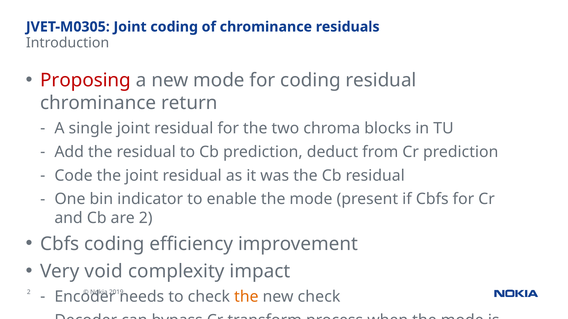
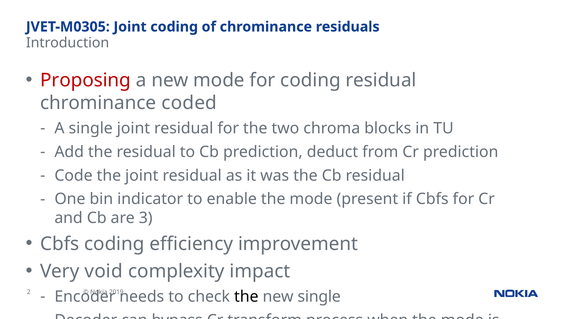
return: return -> coded (189, 103)
are 2: 2 -> 3 (146, 218)
the colour: orange -> black (246, 297)
new check: check -> single (319, 297)
